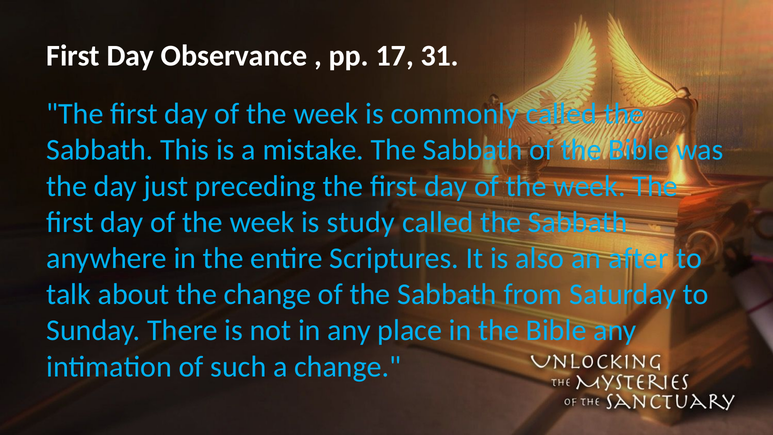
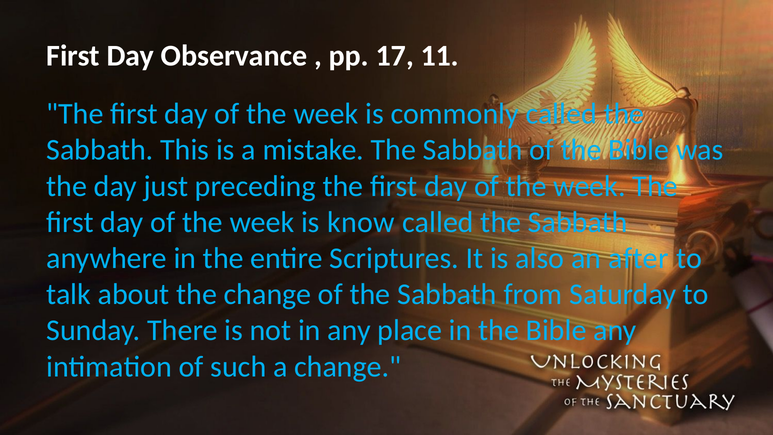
31: 31 -> 11 (440, 56)
study: study -> know (361, 222)
